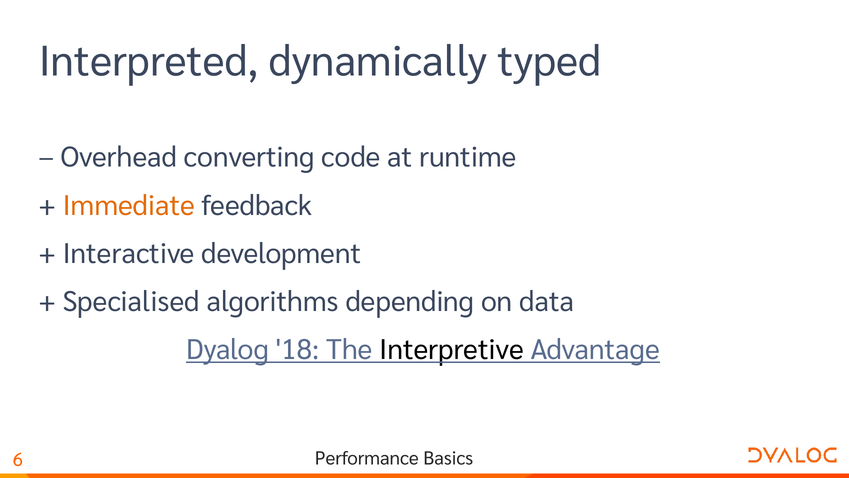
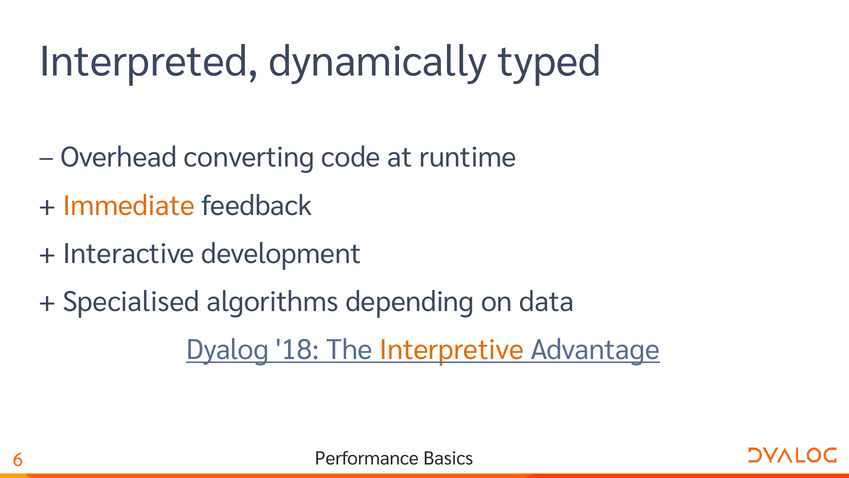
Interpretive colour: black -> orange (452, 350)
